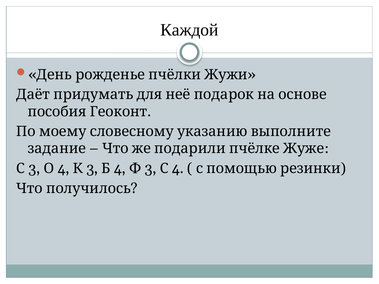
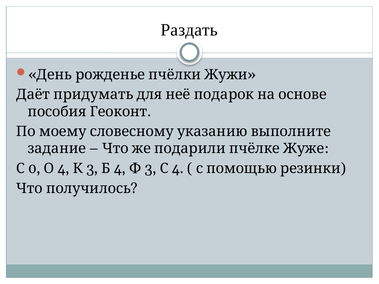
Каждой: Каждой -> Раздать (189, 30)
3: 3 -> 0 (34, 169)
